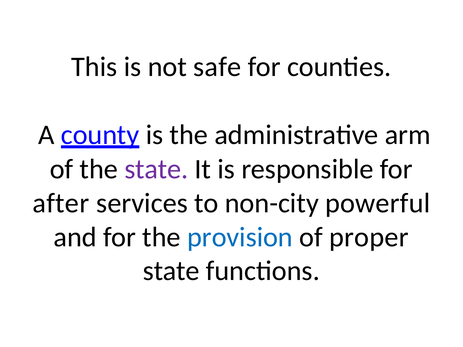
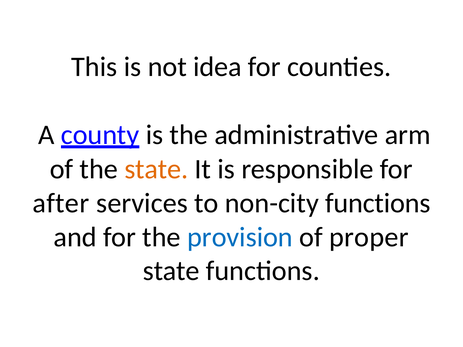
safe: safe -> idea (218, 67)
state colour: purple -> orange (156, 169)
non-city powerful: powerful -> functions (378, 203)
